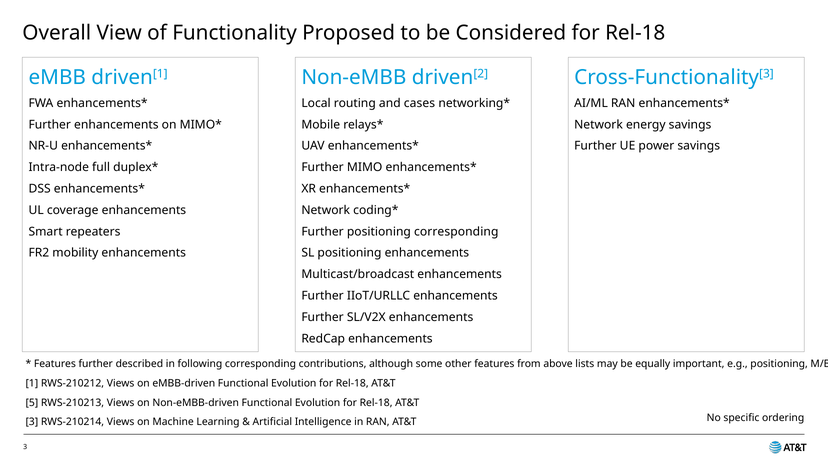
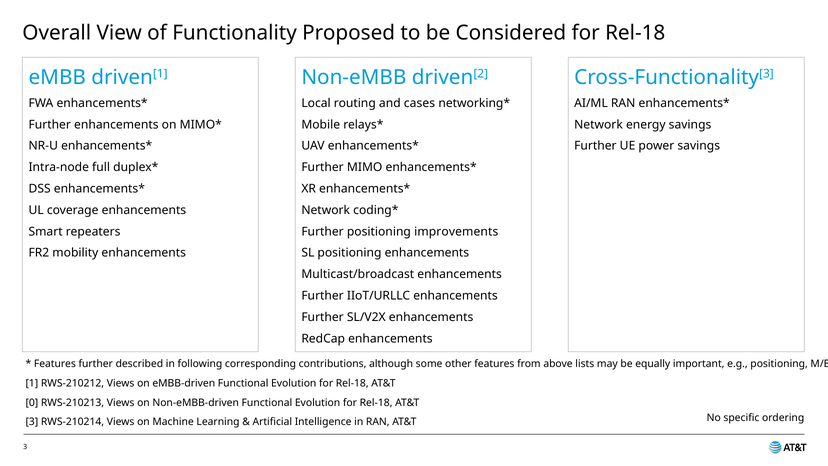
positioning corresponding: corresponding -> improvements (456, 231)
5: 5 -> 0 (32, 402)
